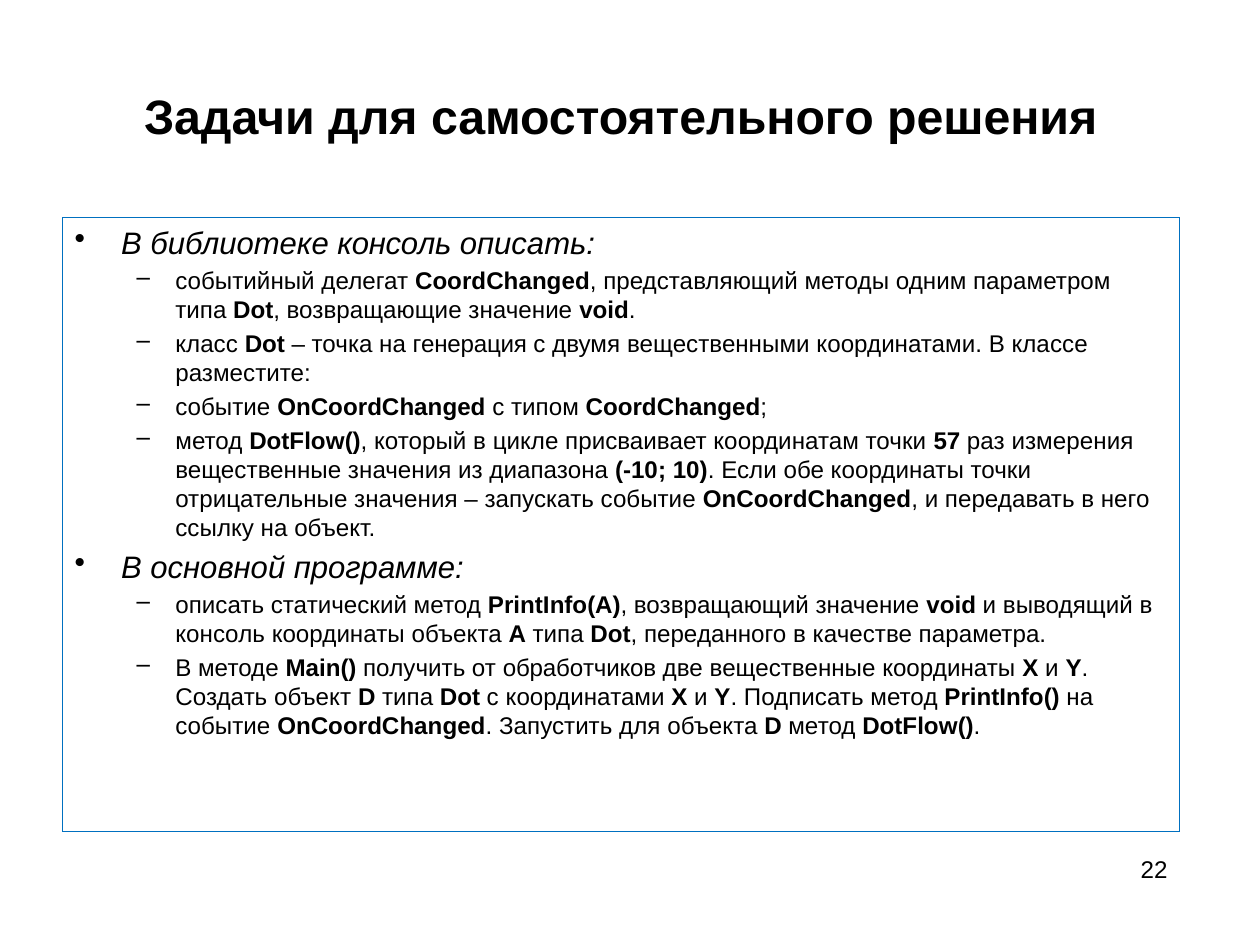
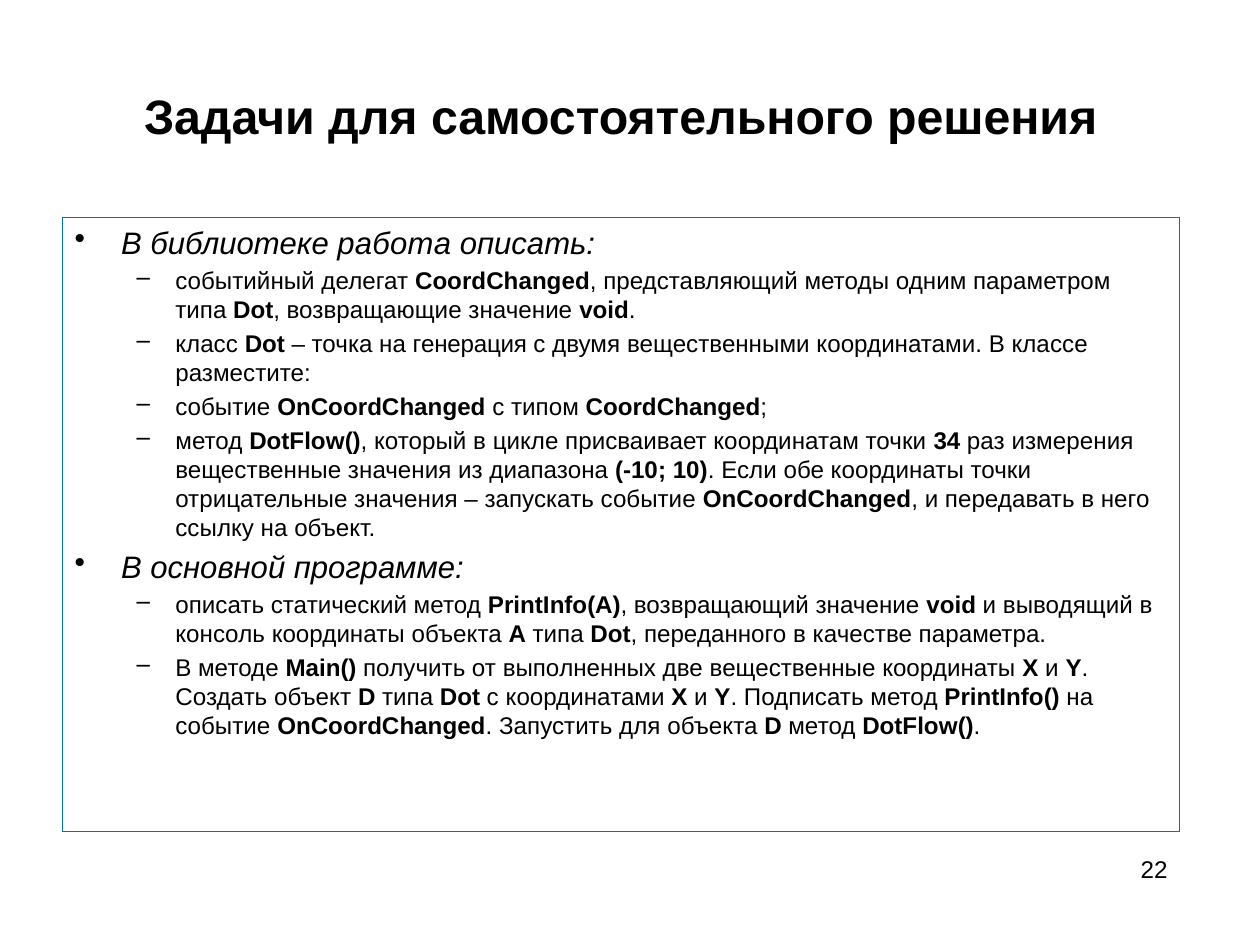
библиотеке консоль: консоль -> работа (394, 244)
57: 57 -> 34 (947, 441)
обработчиков: обработчиков -> выполненных (579, 668)
